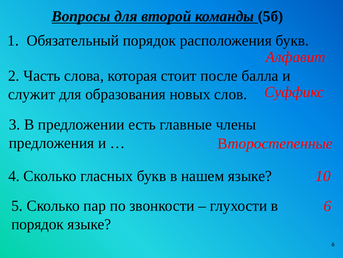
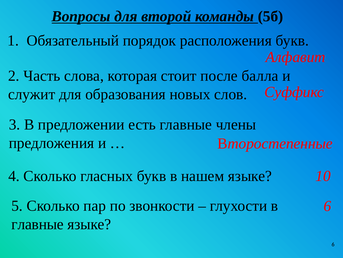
порядок: порядок -> главные (38, 224)
